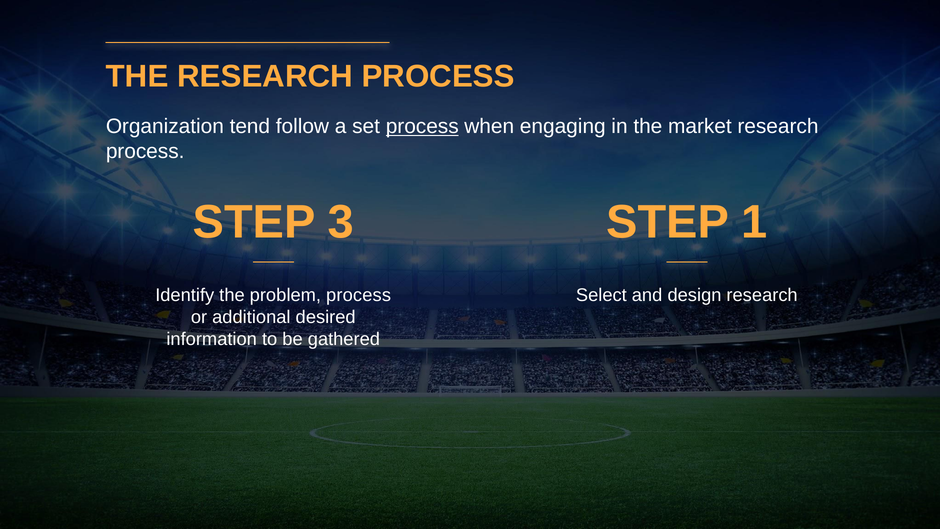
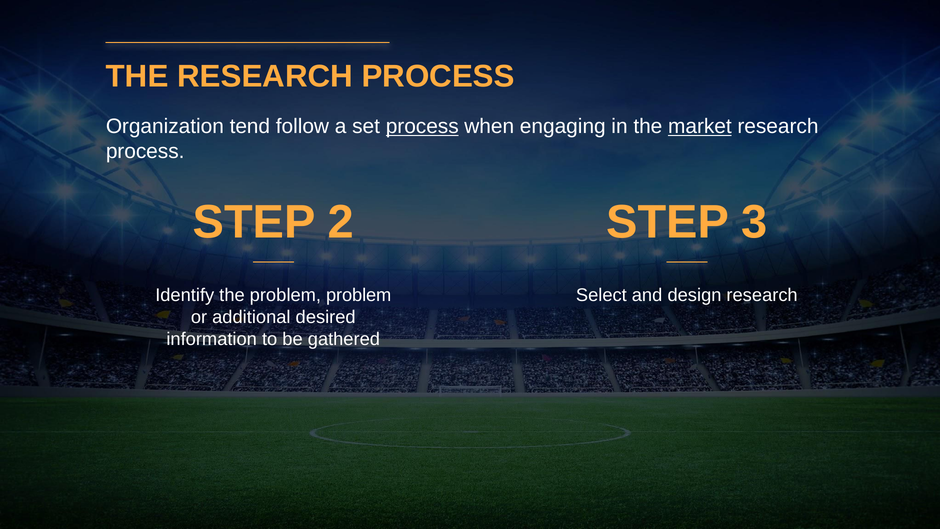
market underline: none -> present (700, 126)
3: 3 -> 2 (341, 222)
1: 1 -> 3 (754, 222)
problem process: process -> problem (359, 295)
